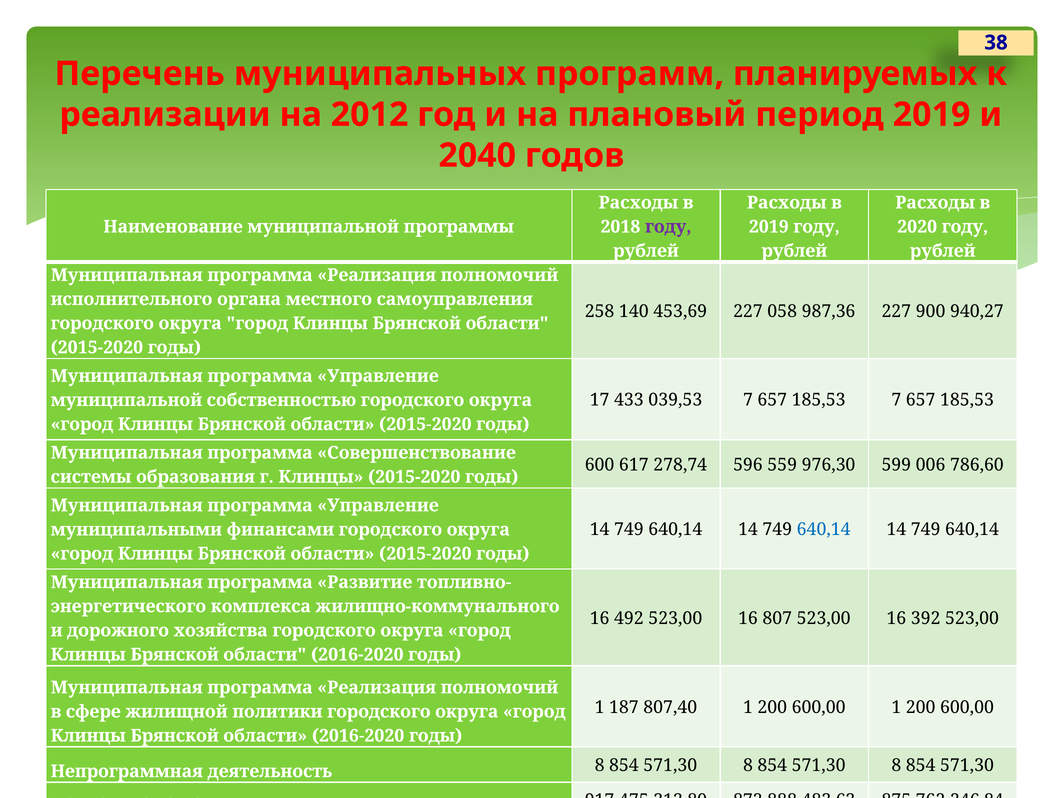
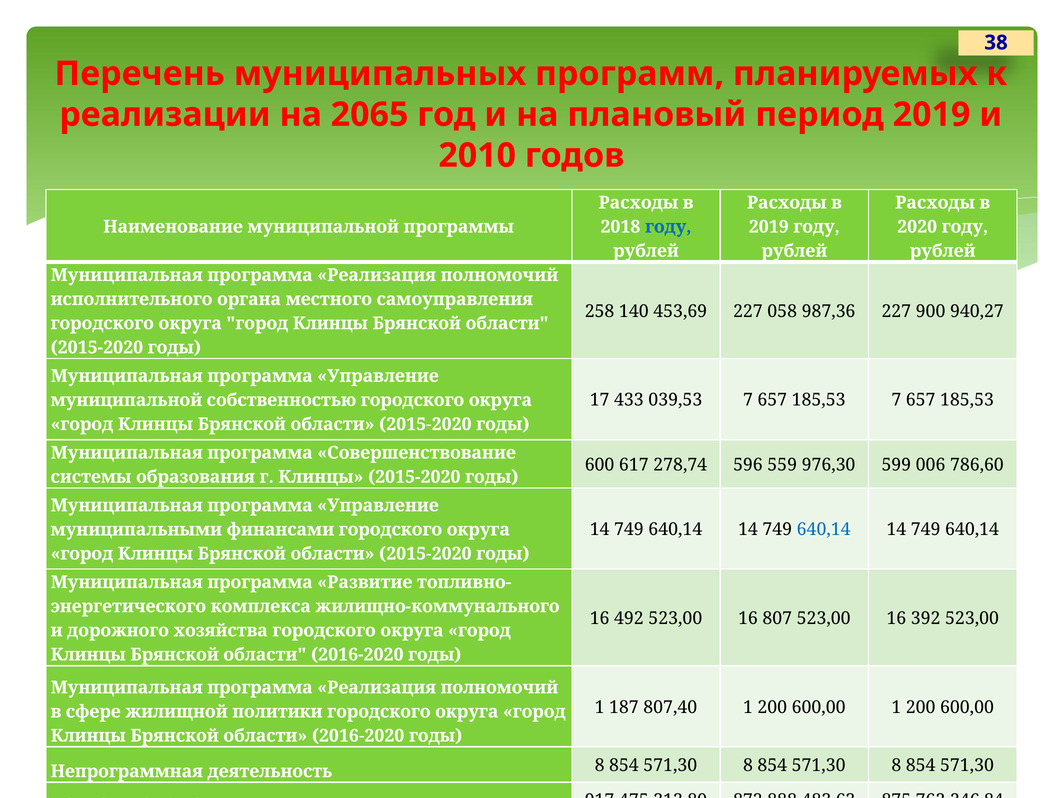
2012: 2012 -> 2065 (370, 115)
2040: 2040 -> 2010 (477, 155)
году colour: purple -> blue (668, 227)
